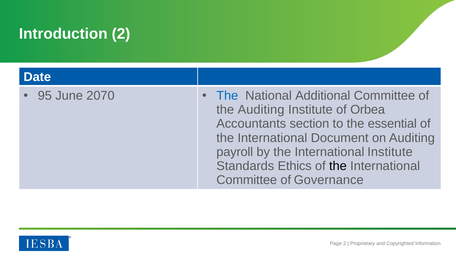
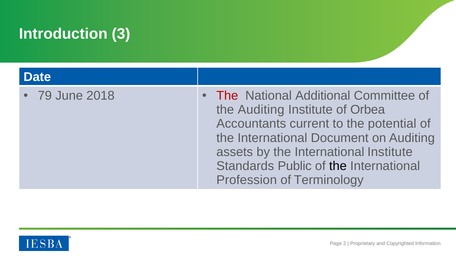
Introduction 2: 2 -> 3 (121, 34)
95: 95 -> 79 (45, 96)
2070: 2070 -> 2018 (100, 96)
The colour: blue -> red (227, 96)
section: section -> current (309, 124)
essential: essential -> potential (392, 124)
payroll: payroll -> assets (235, 152)
Ethics: Ethics -> Public (295, 166)
Committee: Committee -> Profession (247, 180)
Governance: Governance -> Terminology (329, 180)
